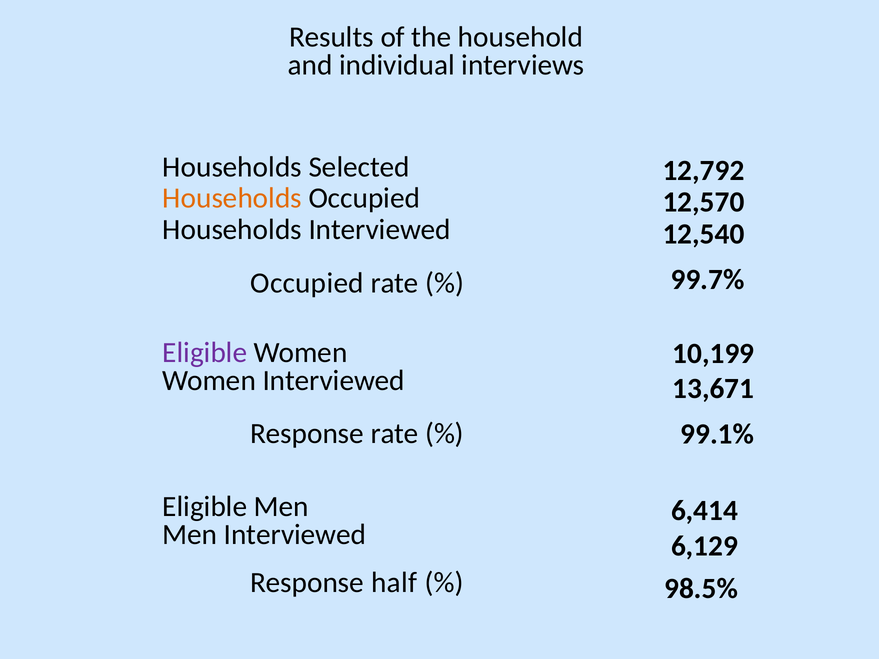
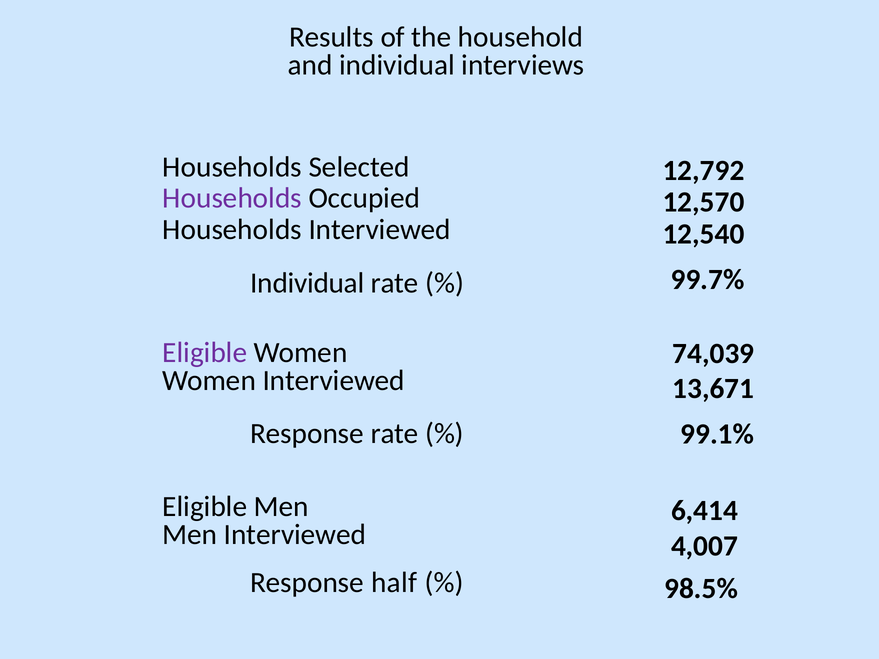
Households colour: orange -> purple (232, 198)
Occupied: Occupied -> Individual (307, 283)
10,199: 10,199 -> 74,039 (713, 354)
6,129: 6,129 -> 4,007 (704, 546)
